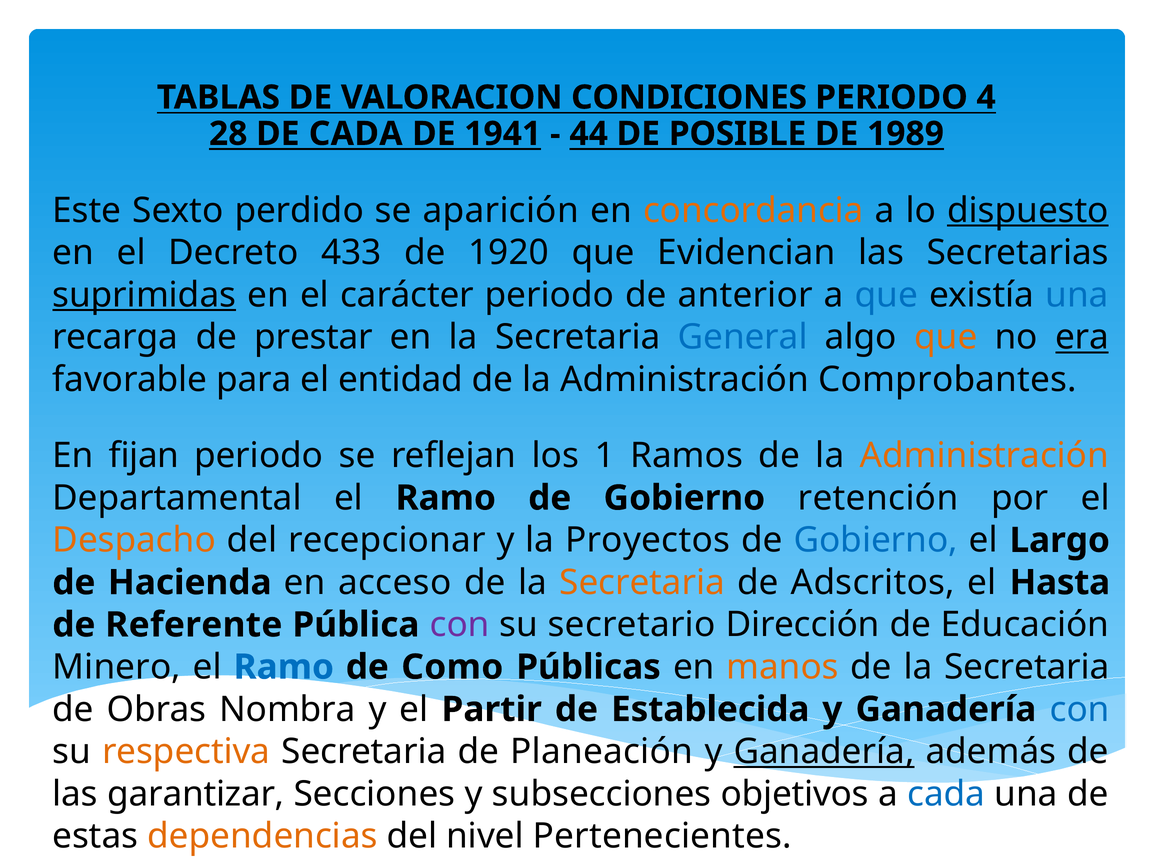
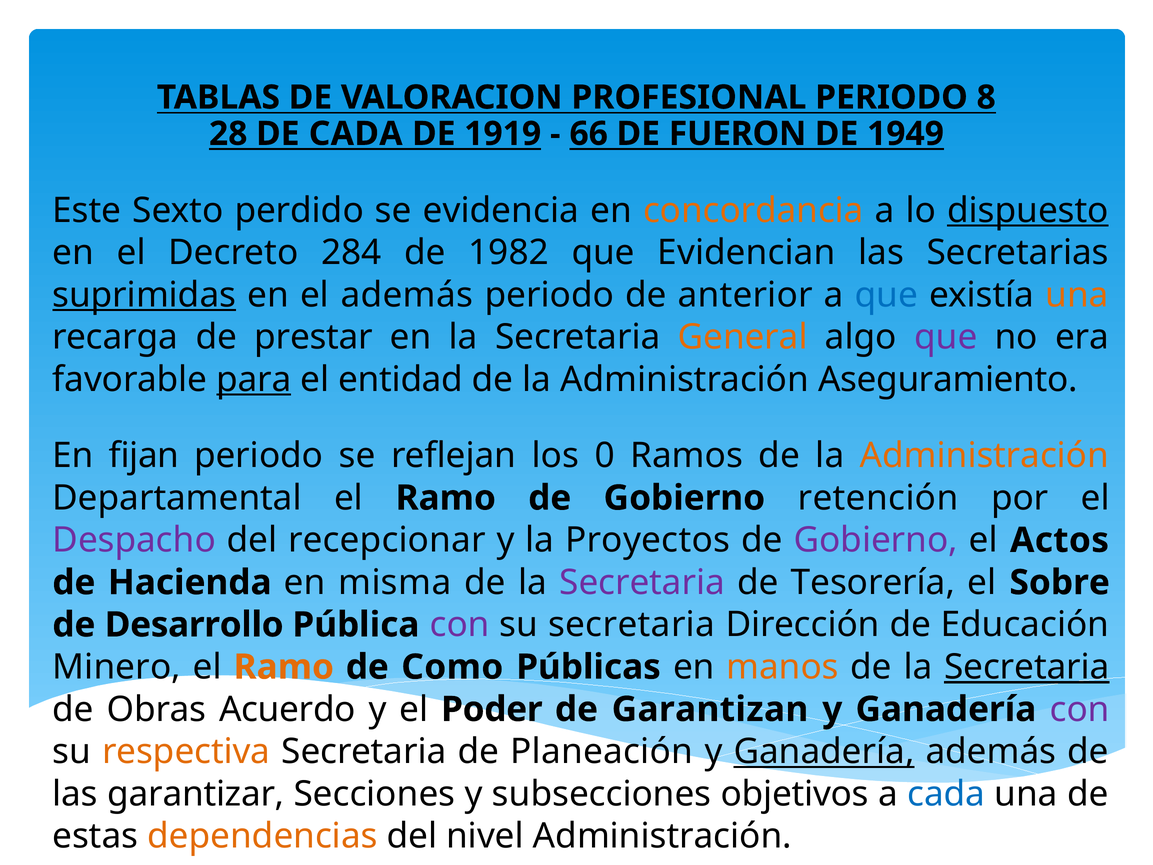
CONDICIONES: CONDICIONES -> PROFESIONAL (689, 97)
4: 4 -> 8 (986, 97)
1941: 1941 -> 1919 (503, 134)
44: 44 -> 66 (589, 134)
POSIBLE: POSIBLE -> FUERON (738, 134)
1989: 1989 -> 1949 (905, 134)
aparición: aparición -> evidencia (501, 210)
433: 433 -> 284 (351, 253)
1920: 1920 -> 1982 (509, 253)
el carácter: carácter -> además (407, 295)
una colour: blue -> orange (1077, 295)
General colour: blue -> orange (743, 337)
que colour: orange -> purple (946, 337)
era underline: present -> none (1082, 337)
para underline: none -> present (254, 379)
Comprobantes: Comprobantes -> Aseguramiento (948, 379)
1: 1 -> 0 (605, 456)
Despacho colour: orange -> purple (134, 540)
Gobierno colour: blue -> purple (876, 540)
Largo: Largo -> Actos (1059, 540)
acceso: acceso -> misma (395, 582)
Secretaria colour: orange -> purple (642, 582)
Adscritos: Adscritos -> Tesorería (873, 582)
Hasta: Hasta -> Sobre (1060, 582)
Referente: Referente -> Desarrollo (194, 625)
su secretario: secretario -> secretaria (632, 625)
Ramo colour: blue -> orange (284, 667)
Secretaria underline: none -> present (1027, 667)
Nombra: Nombra -> Acuerdo (288, 709)
Partir: Partir -> Poder (492, 709)
Establecida: Establecida -> Garantizan (710, 709)
con colour: blue -> purple (1080, 709)
nivel Pertenecientes: Pertenecientes -> Administración (662, 836)
